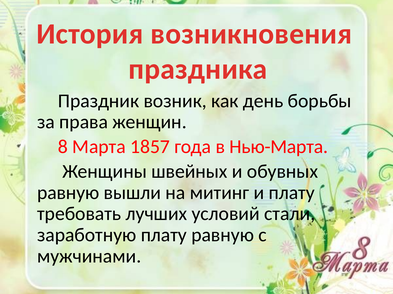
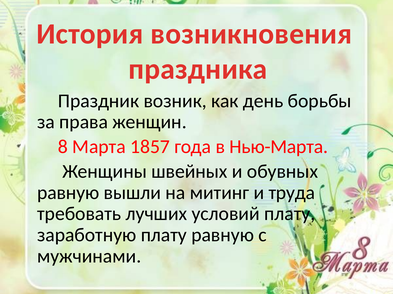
и плату: плату -> труда (292, 193)
условий стали: стали -> плату (290, 214)
